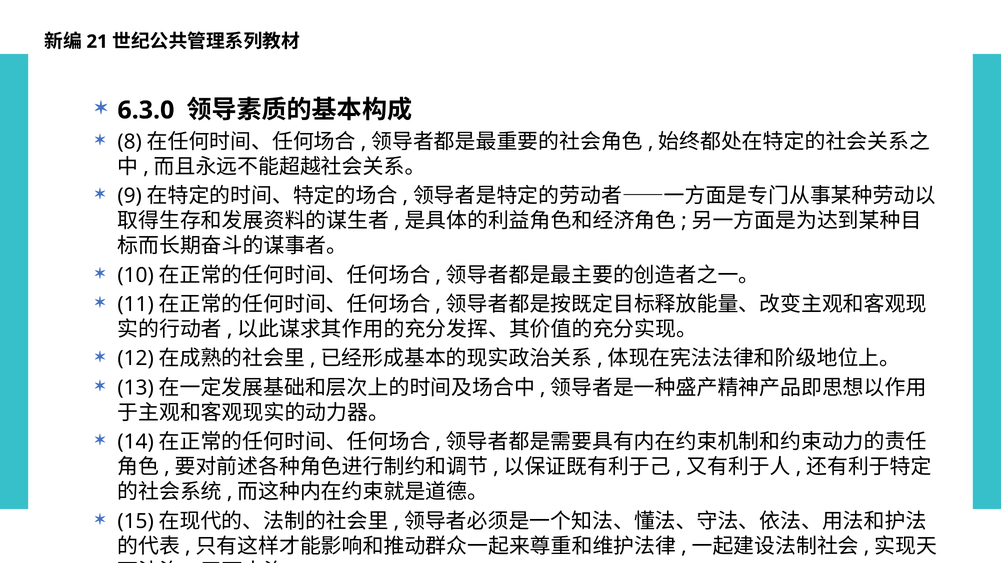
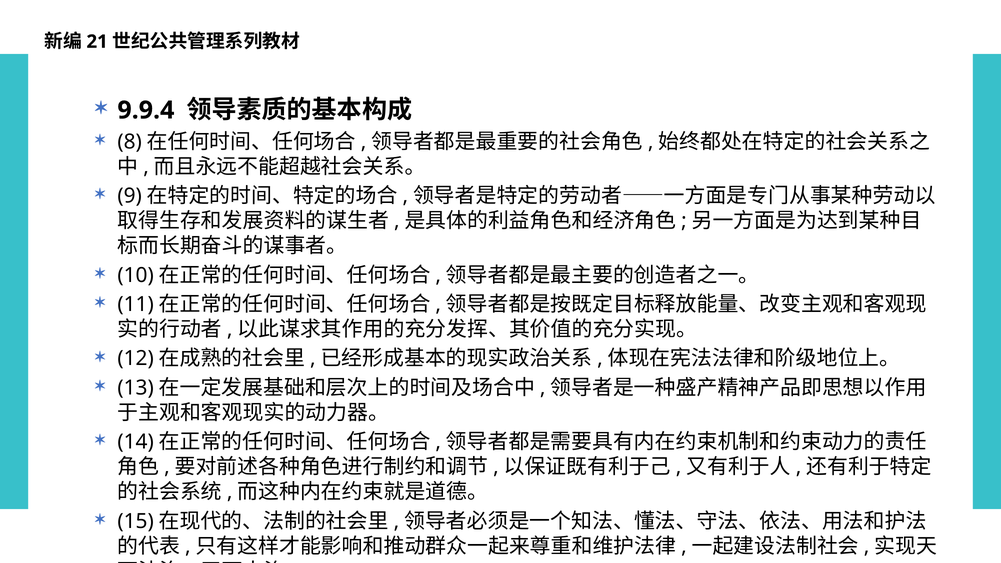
6.3.0: 6.3.0 -> 9.9.4 (146, 110)
